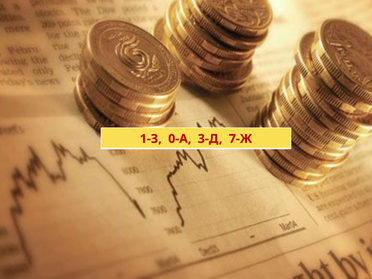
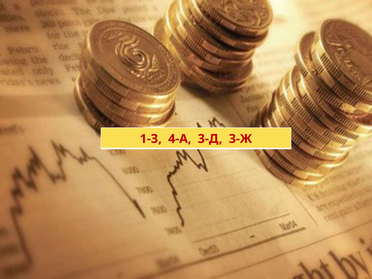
0-А: 0-А -> 4-А (180, 139)
7-Ж: 7-Ж -> 3-Ж (240, 139)
